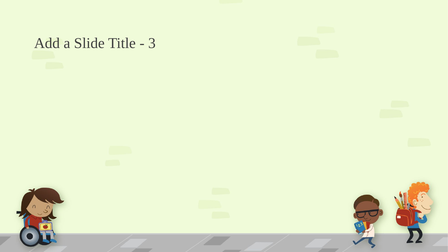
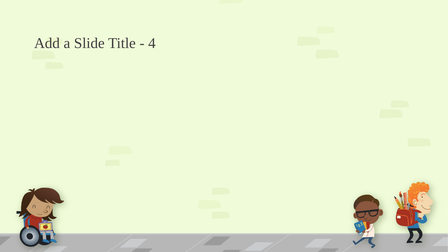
3: 3 -> 4 (152, 43)
